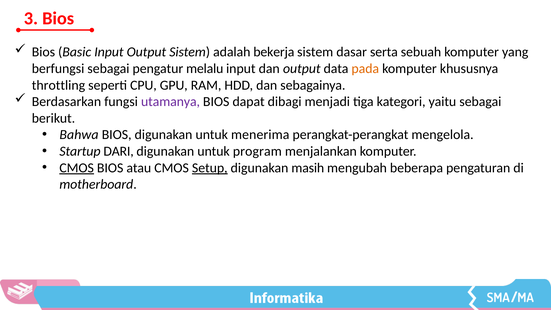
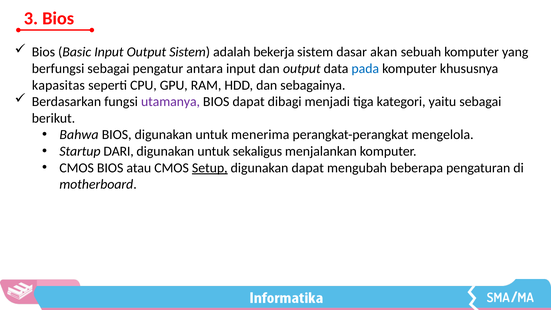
serta: serta -> akan (384, 52)
melalu: melalu -> antara (205, 69)
pada colour: orange -> blue (365, 69)
throttling: throttling -> kapasitas (58, 85)
program: program -> sekaligus (257, 151)
CMOS underline: present -> none (77, 168)
digunakan masih: masih -> dapat (308, 168)
